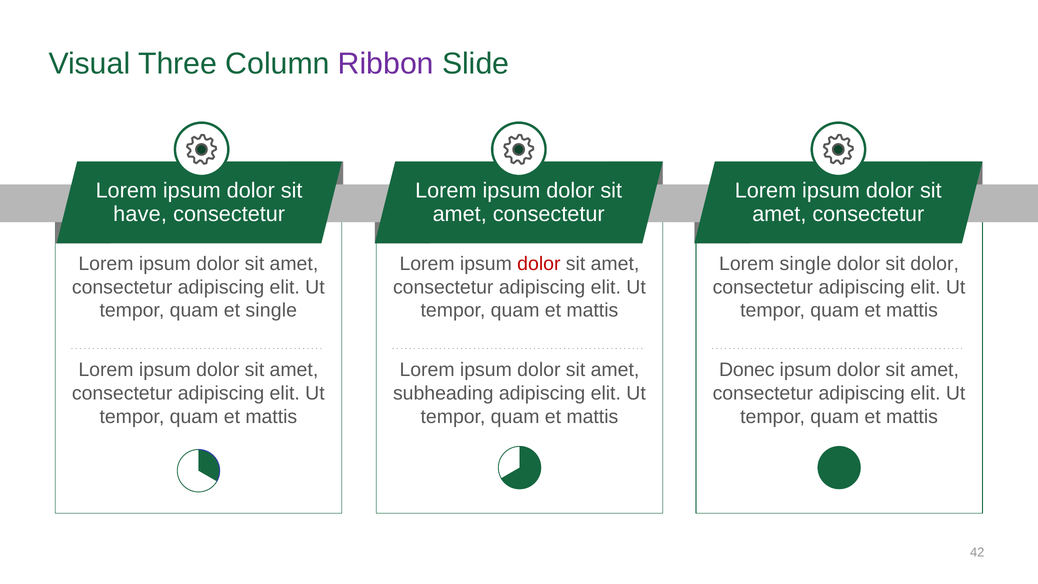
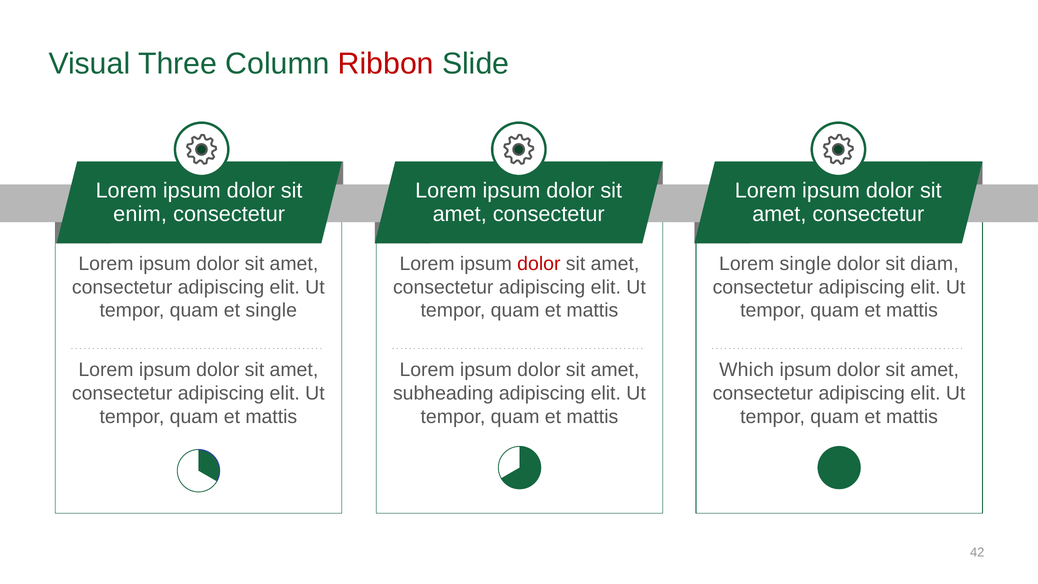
Ribbon colour: purple -> red (386, 64)
have: have -> enim (140, 214)
sit dolor: dolor -> diam (935, 264)
Donec: Donec -> Which (747, 370)
